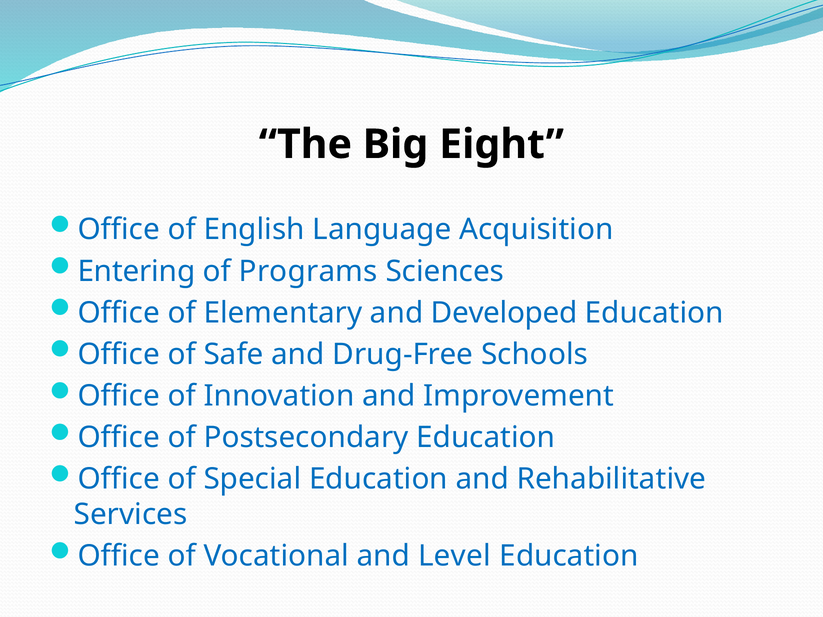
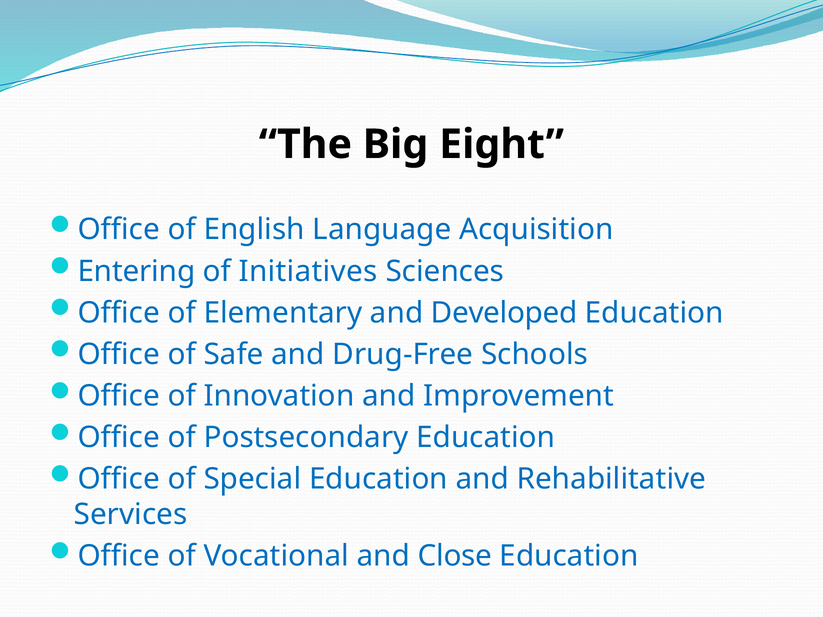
Programs: Programs -> Initiatives (308, 271)
Level: Level -> Close (455, 556)
